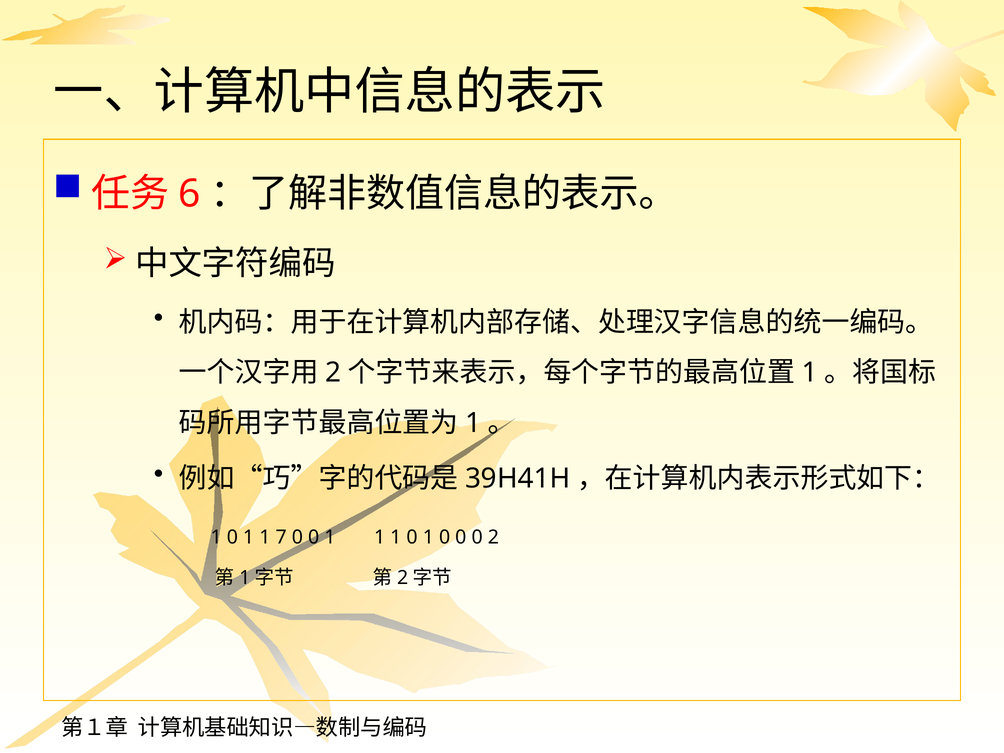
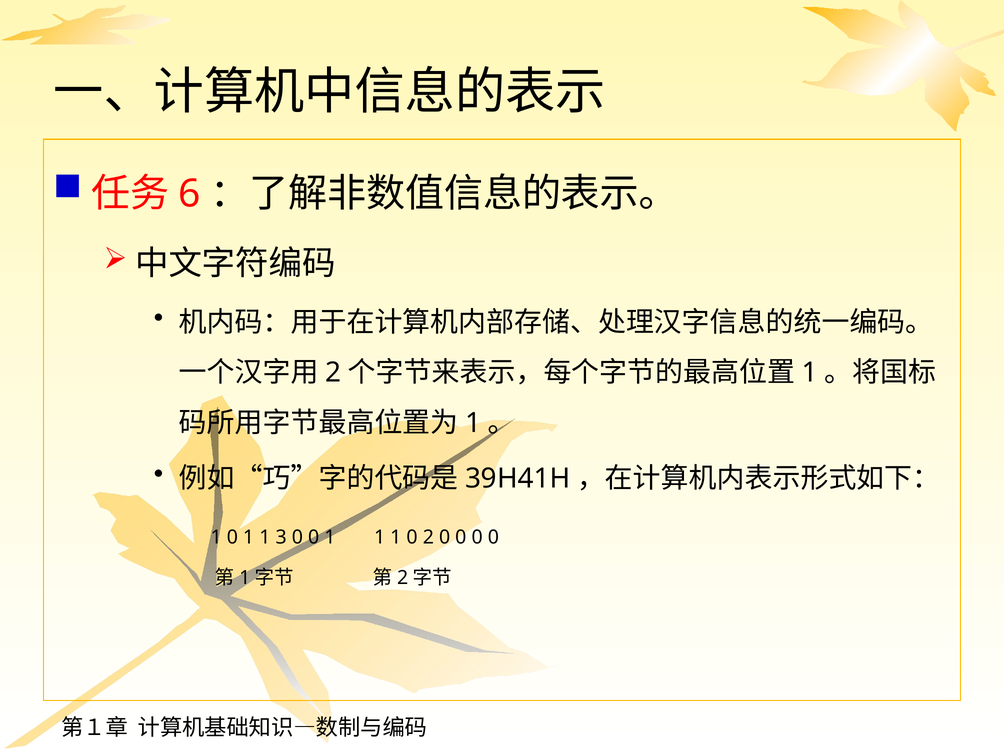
7: 7 -> 3 (281, 537)
1 1 0 1: 1 -> 2 (428, 537)
0 0 0 2: 2 -> 0 (493, 537)
